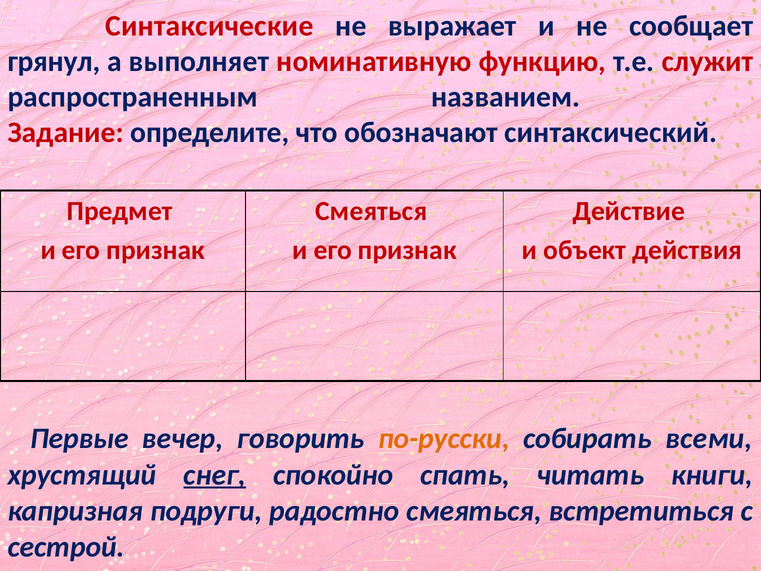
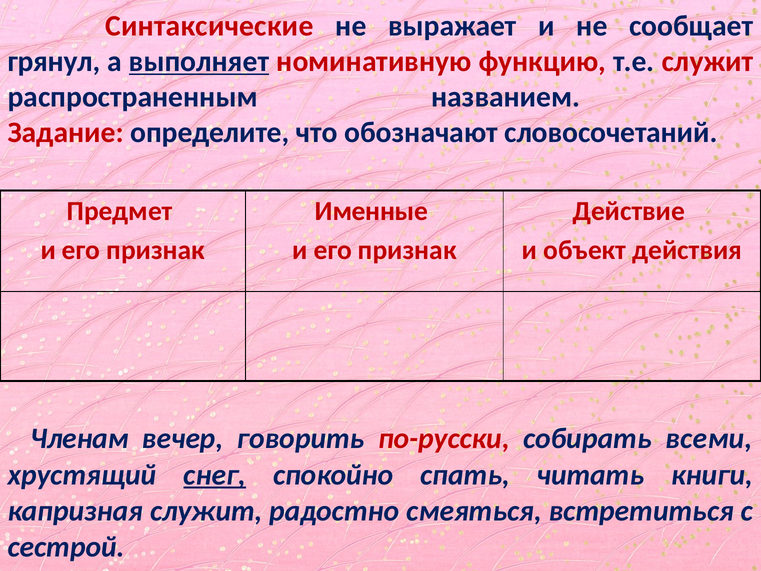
выполняет underline: none -> present (199, 62)
синтаксический: синтаксический -> словосочетаний (611, 132)
Смеяться: Смеяться -> Именные (371, 211)
Первые: Первые -> Членам (80, 438)
по-русски colour: orange -> red (444, 438)
капризная подруги: подруги -> служит (206, 511)
